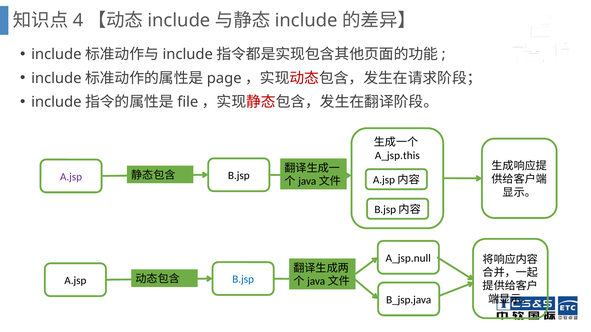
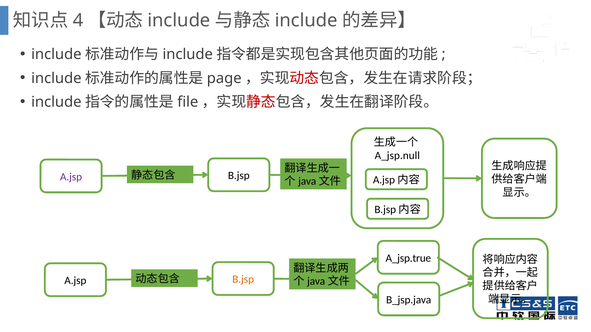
A_jsp.this: A_jsp.this -> A_jsp.null (397, 156)
A_jsp.null: A_jsp.null -> A_jsp.true (408, 258)
B.jsp colour: blue -> orange (243, 280)
